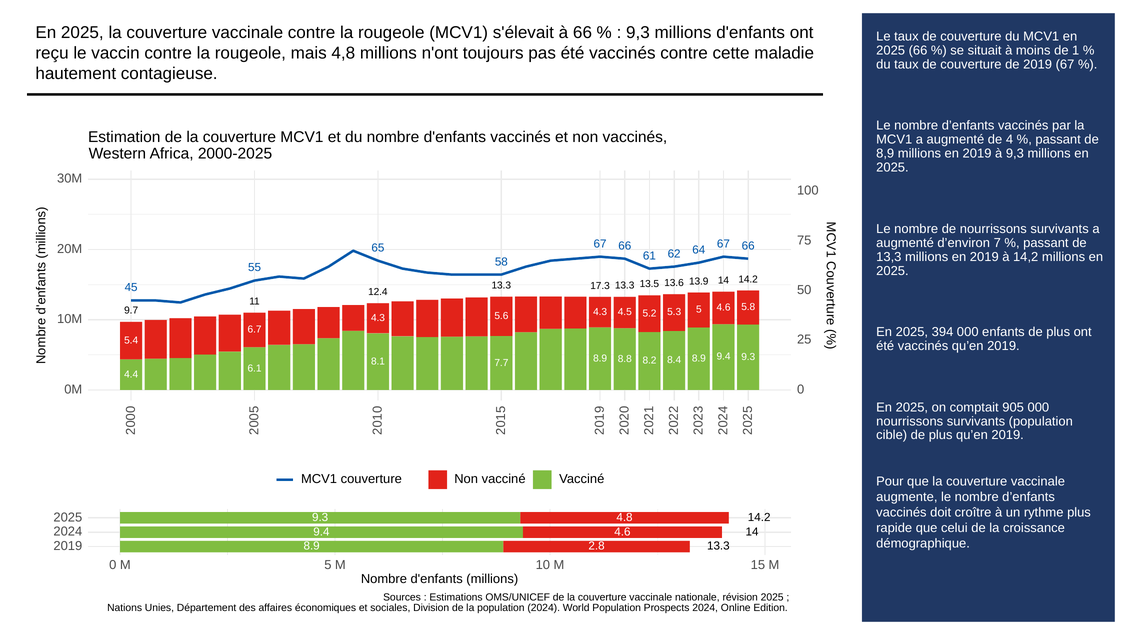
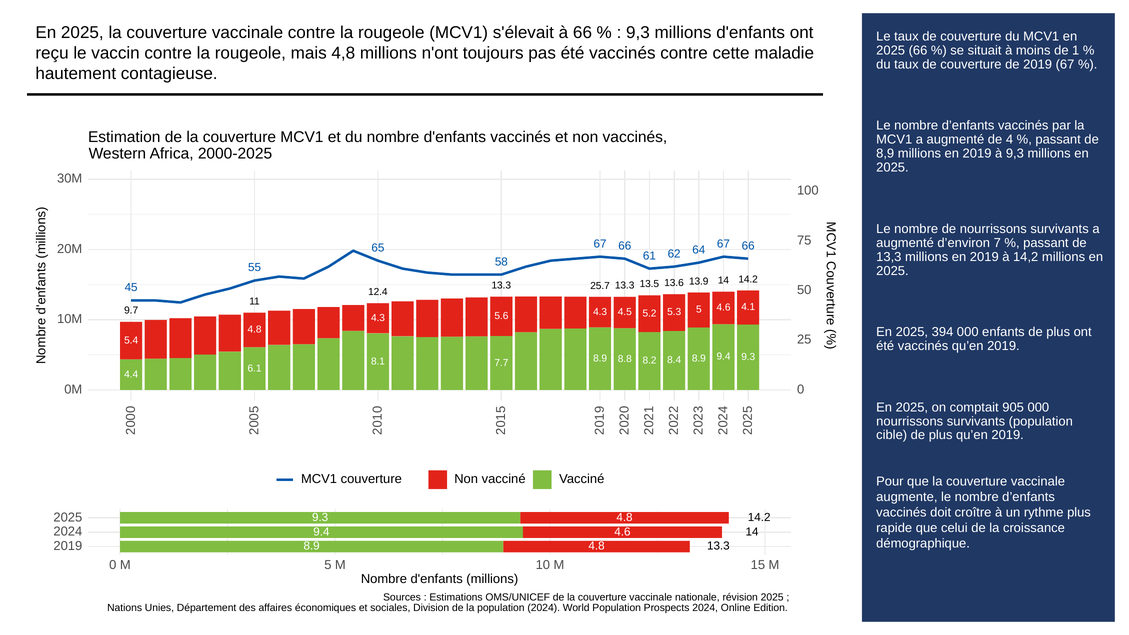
17.3: 17.3 -> 25.7 (600, 286)
5.8: 5.8 -> 4.1 (748, 307)
6.7: 6.7 -> 4.8 (255, 330)
8.9 2.8: 2.8 -> 4.8 (597, 546)
